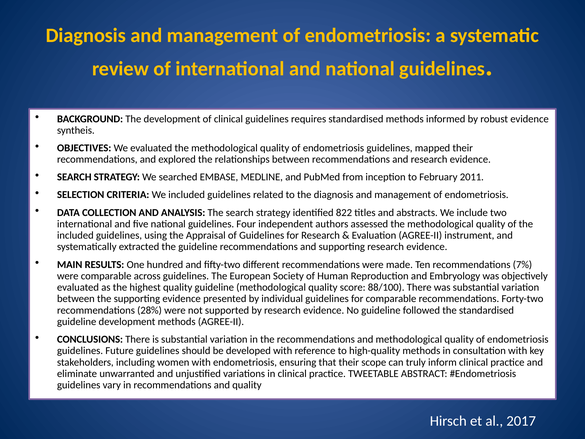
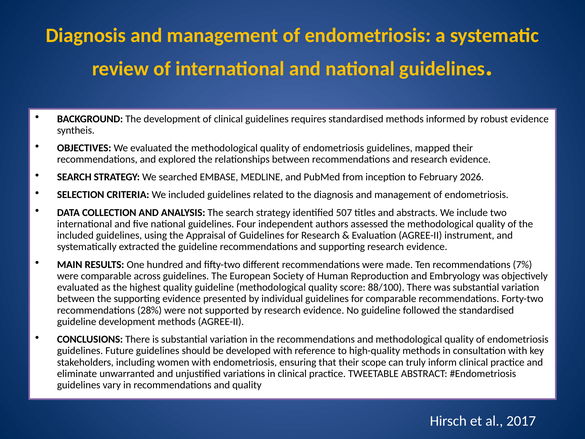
2011: 2011 -> 2026 (472, 177)
822: 822 -> 507 (344, 212)
